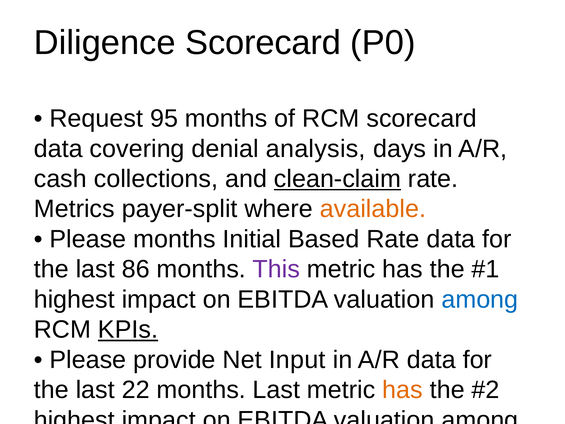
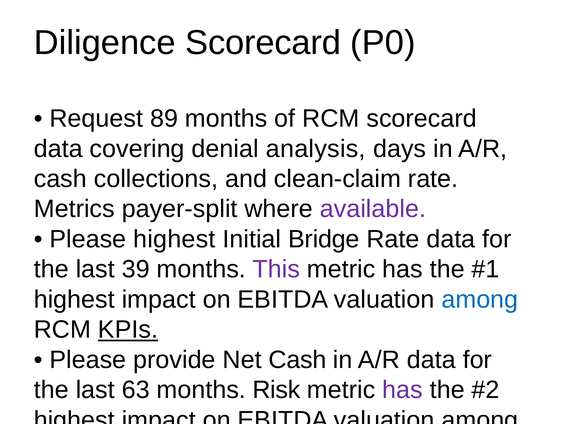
95: 95 -> 89 (164, 118)
clean-claim underline: present -> none (337, 179)
available colour: orange -> purple (373, 209)
Please months: months -> highest (174, 239)
Based: Based -> Bridge (324, 239)
86: 86 -> 39 (136, 269)
Net Input: Input -> Cash (297, 360)
22: 22 -> 63 (136, 390)
months Last: Last -> Risk (276, 390)
has colour: orange -> purple (402, 390)
